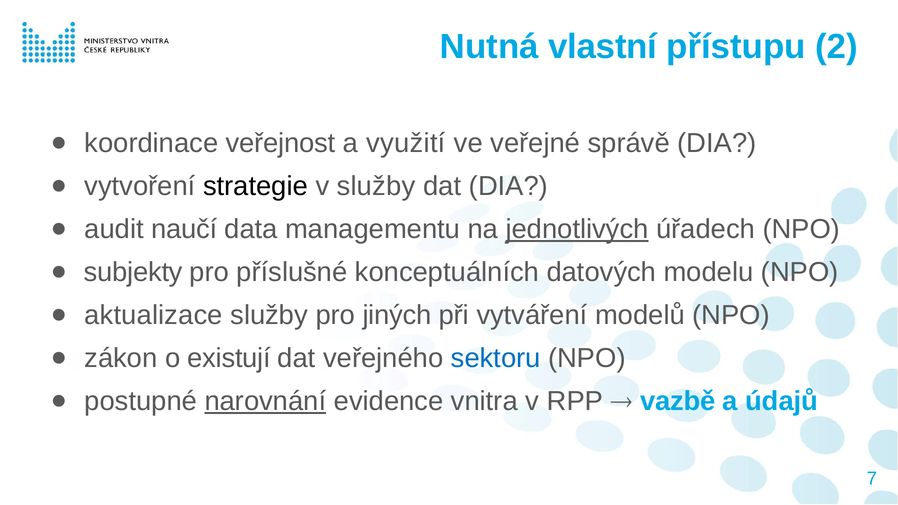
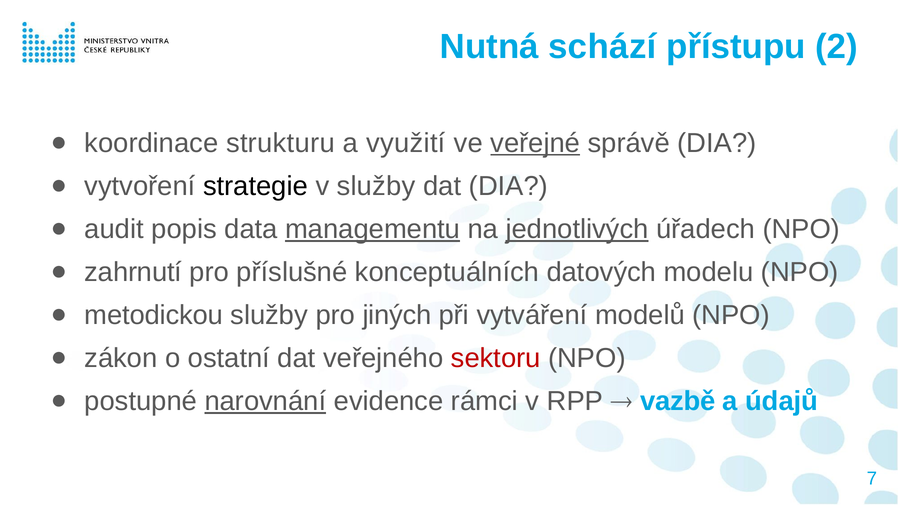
vlastní: vlastní -> schází (602, 47)
veřejnost: veřejnost -> strukturu (280, 143)
veřejné underline: none -> present (535, 143)
naučí: naučí -> popis (184, 229)
managementu underline: none -> present (373, 229)
subjekty: subjekty -> zahrnutí (133, 272)
aktualizace: aktualizace -> metodickou (154, 315)
existují: existují -> ostatní (229, 358)
sektoru colour: blue -> red (496, 358)
vnitra: vnitra -> rámci (484, 401)
